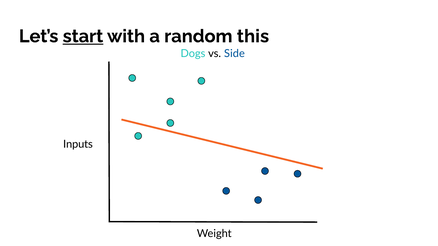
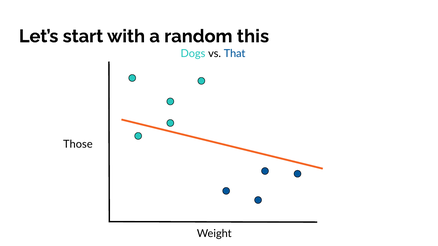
start underline: present -> none (83, 36)
Side: Side -> That (235, 54)
Inputs: Inputs -> Those (78, 144)
